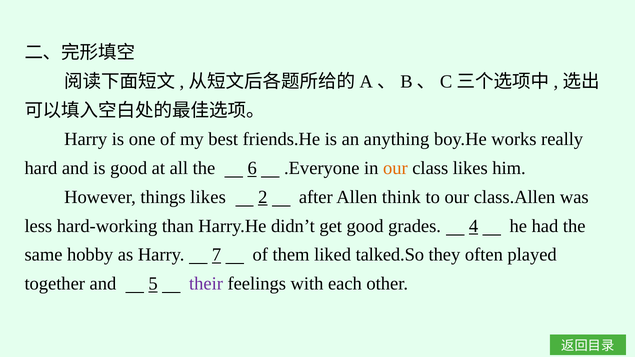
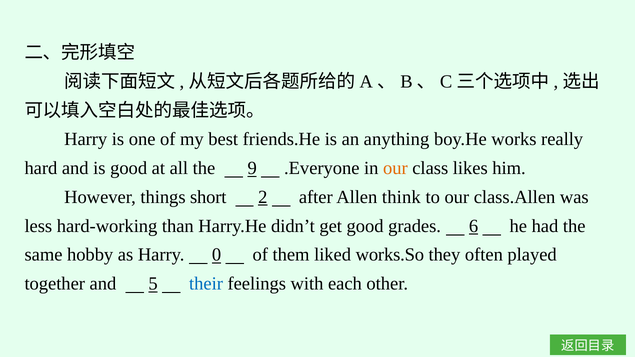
6: 6 -> 9 (252, 168)
things likes: likes -> short (208, 197)
4: 4 -> 6 (474, 226)
7: 7 -> 0 (217, 255)
talked.So: talked.So -> works.So (390, 255)
their colour: purple -> blue (206, 284)
